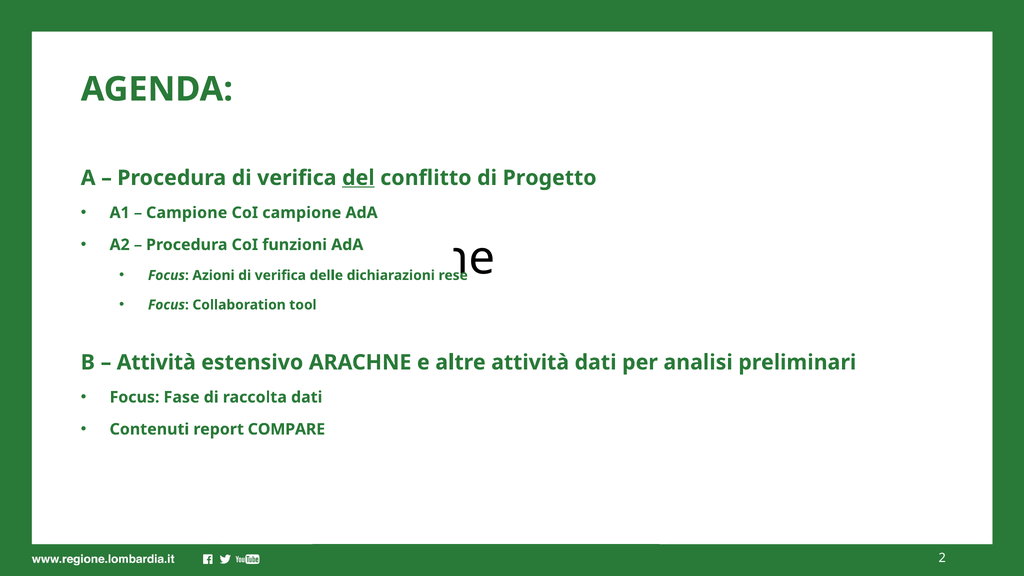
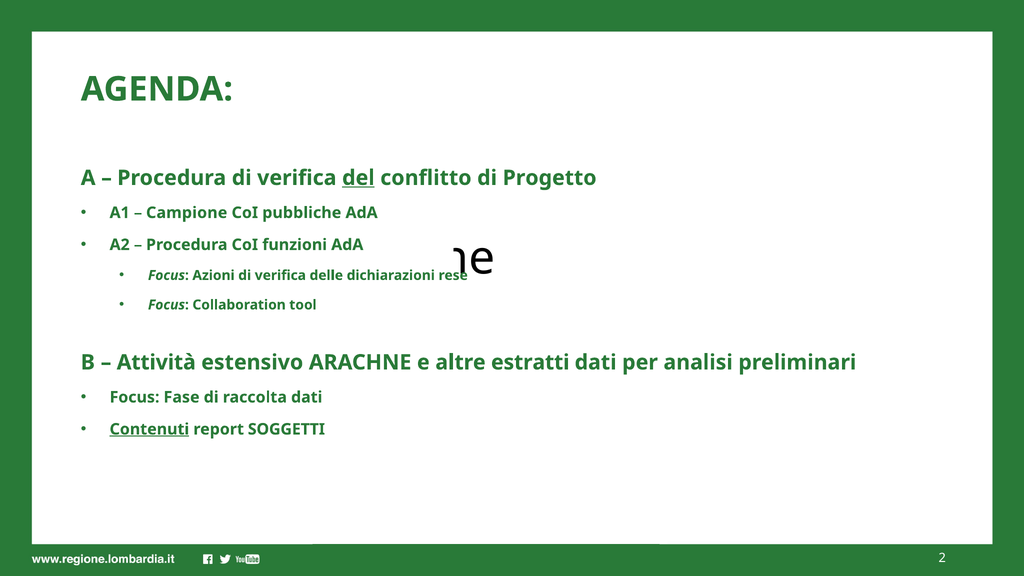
CoI campione: campione -> pubbliche (302, 213)
altre attività: attività -> estratti (530, 362)
Contenuti underline: none -> present (149, 429)
COMPARE: COMPARE -> SOGGETTI (286, 429)
